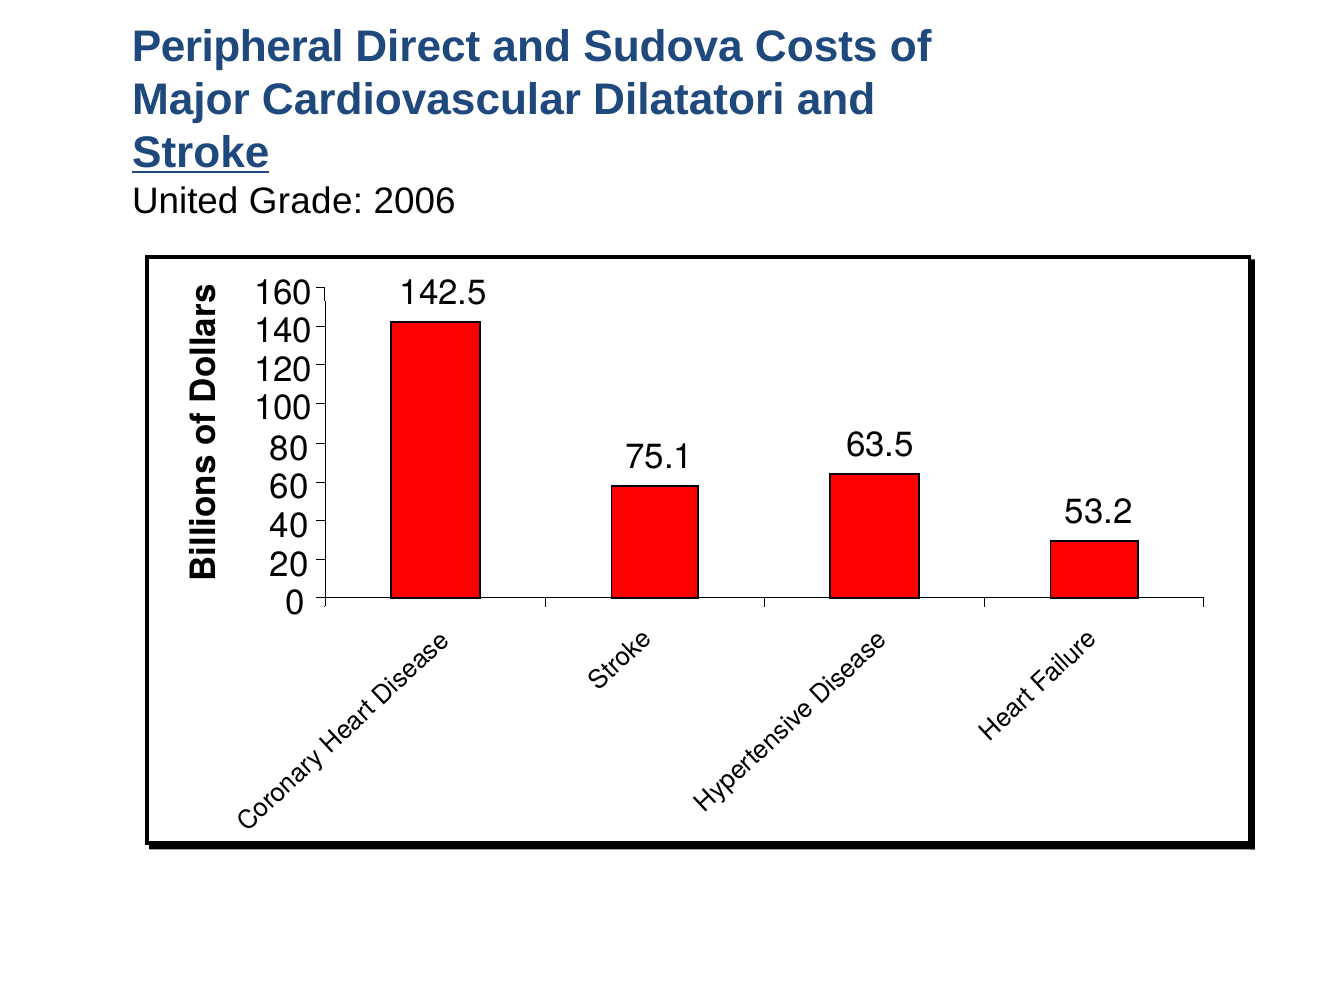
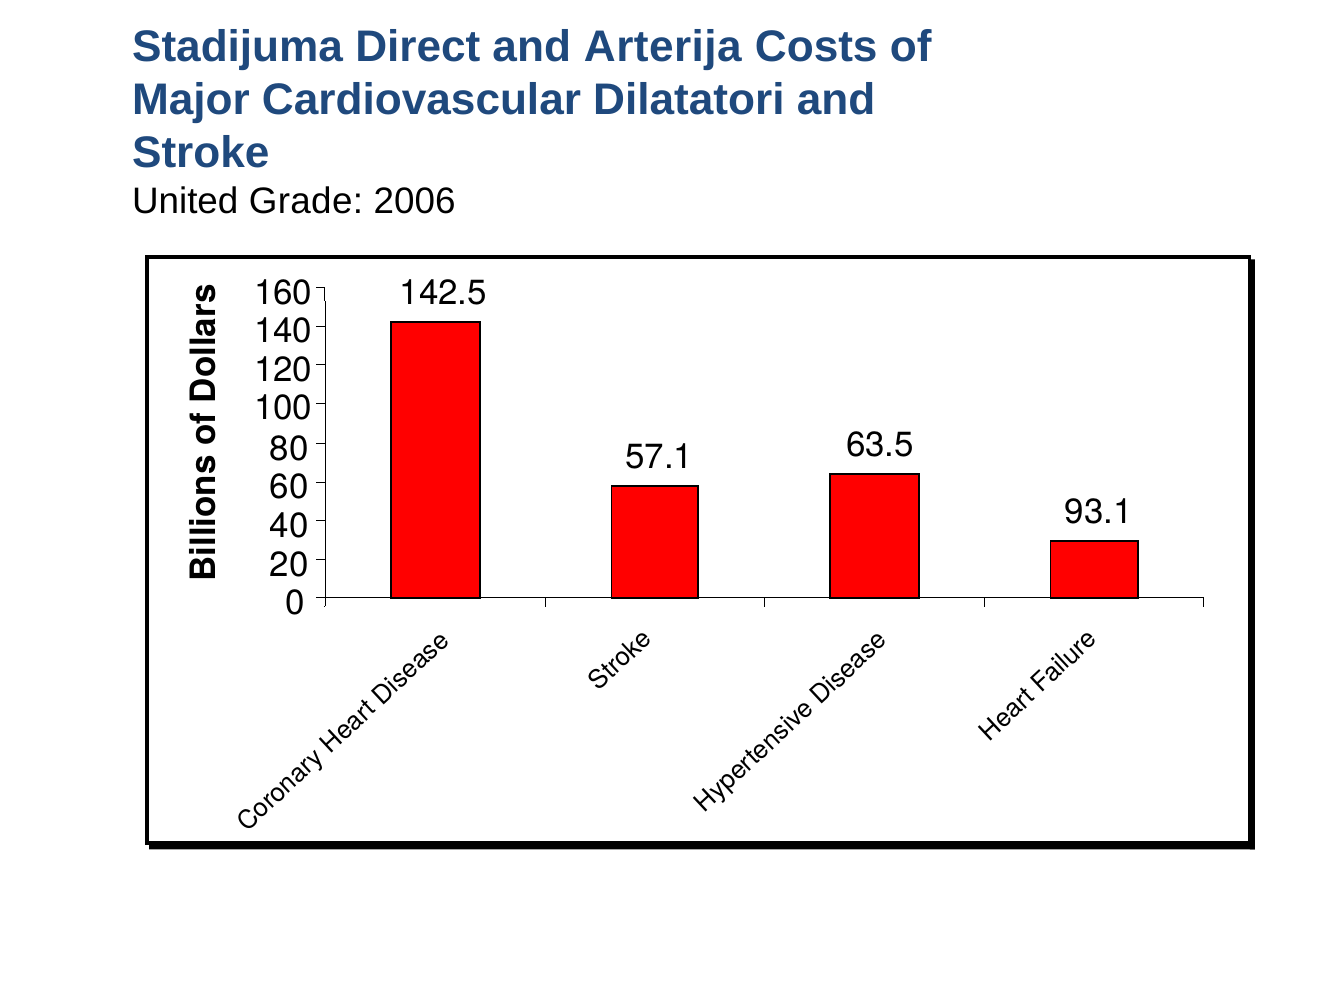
Peripheral: Peripheral -> Stadijuma (238, 47)
Sudova: Sudova -> Arterija (663, 47)
Stroke underline: present -> none (201, 153)
75.1: 75.1 -> 57.1 (659, 457)
53.2: 53.2 -> 93.1 (1099, 511)
